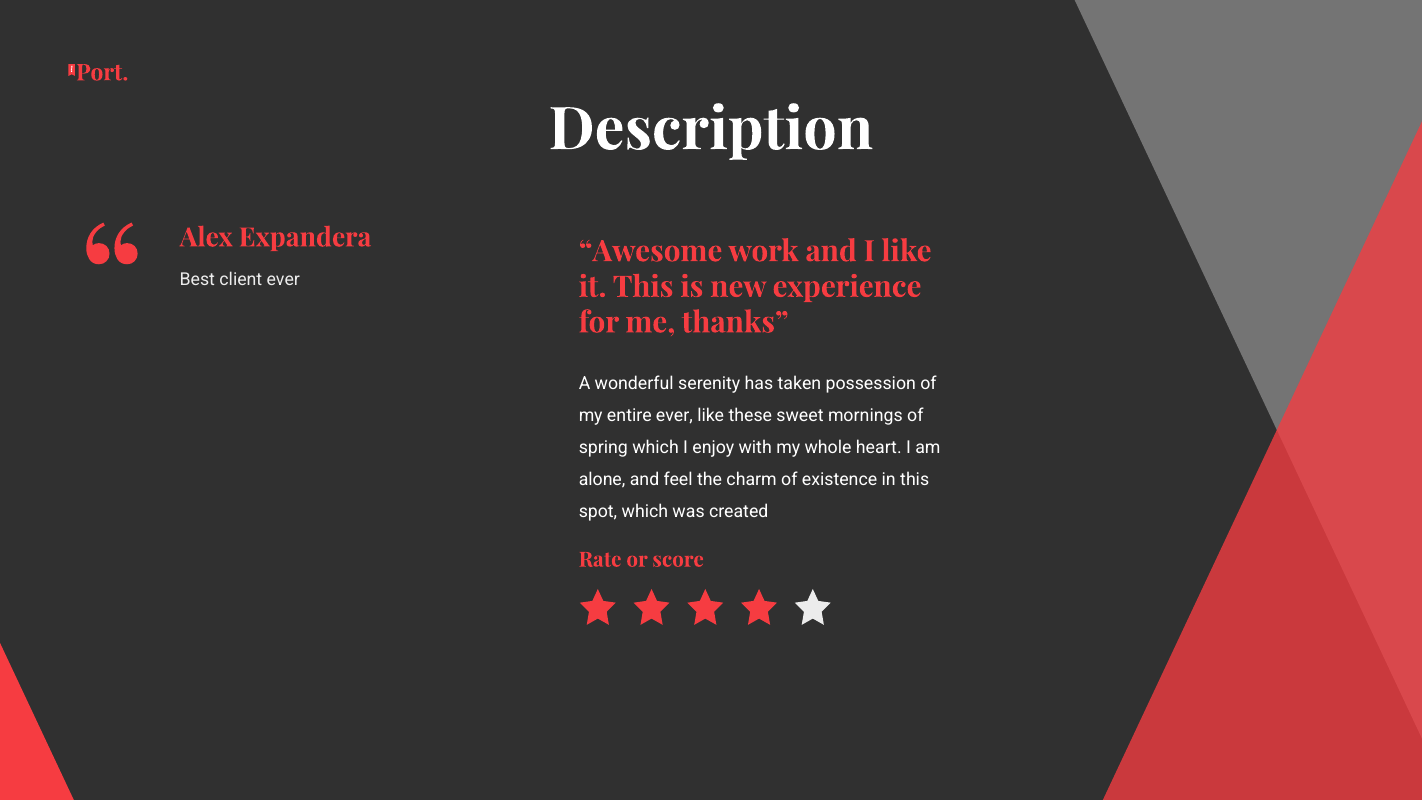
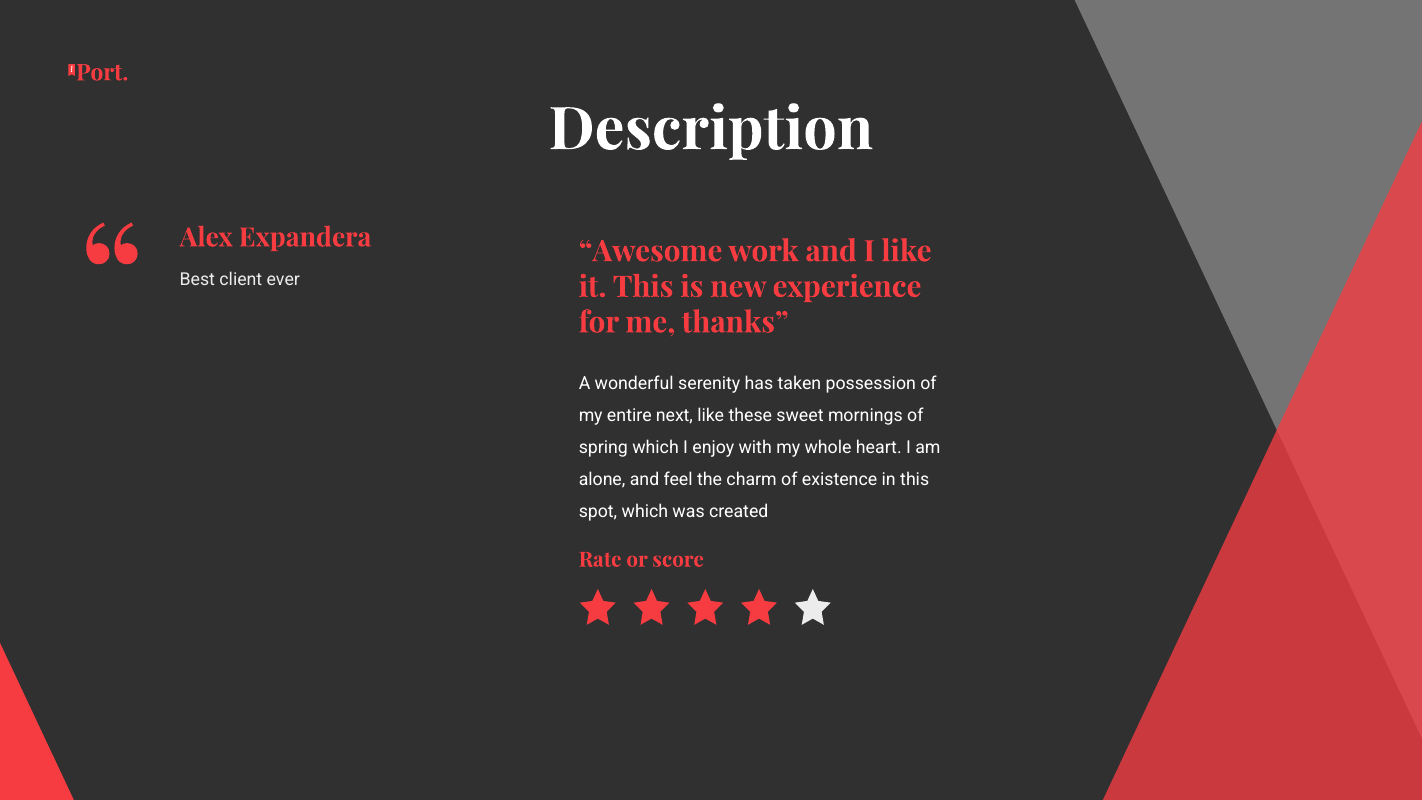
entire ever: ever -> next (674, 415)
